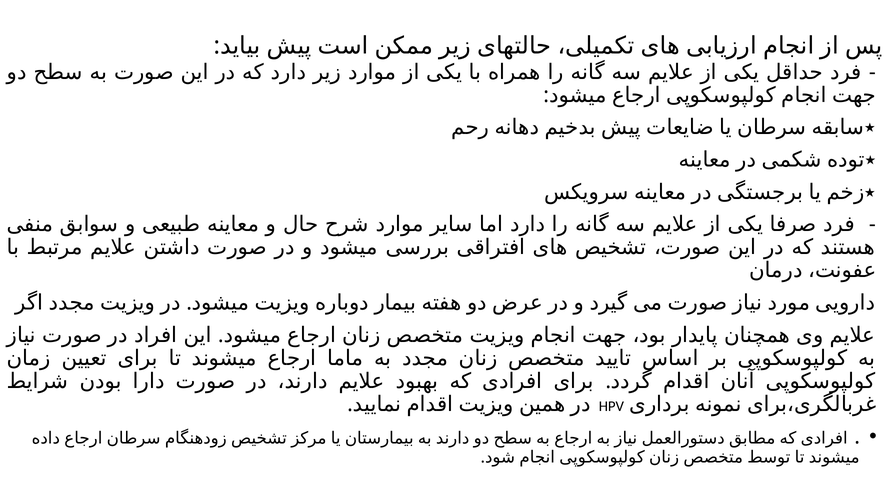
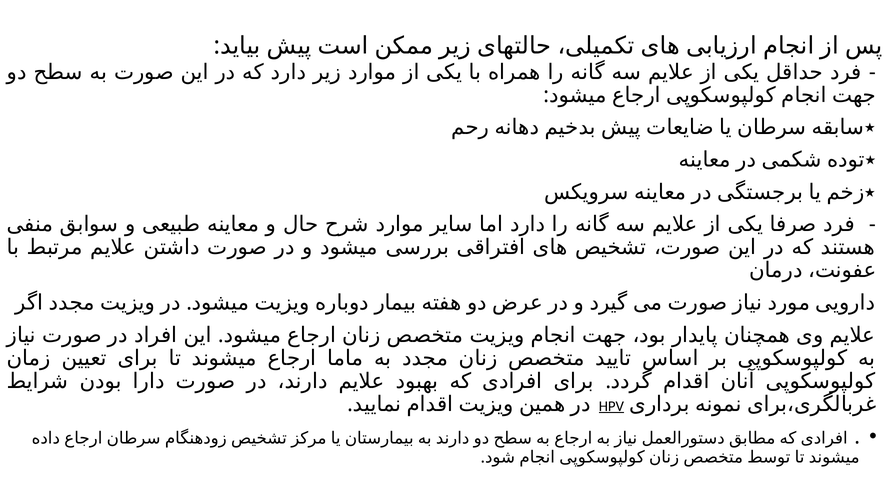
HPV underline: none -> present (611, 406)
